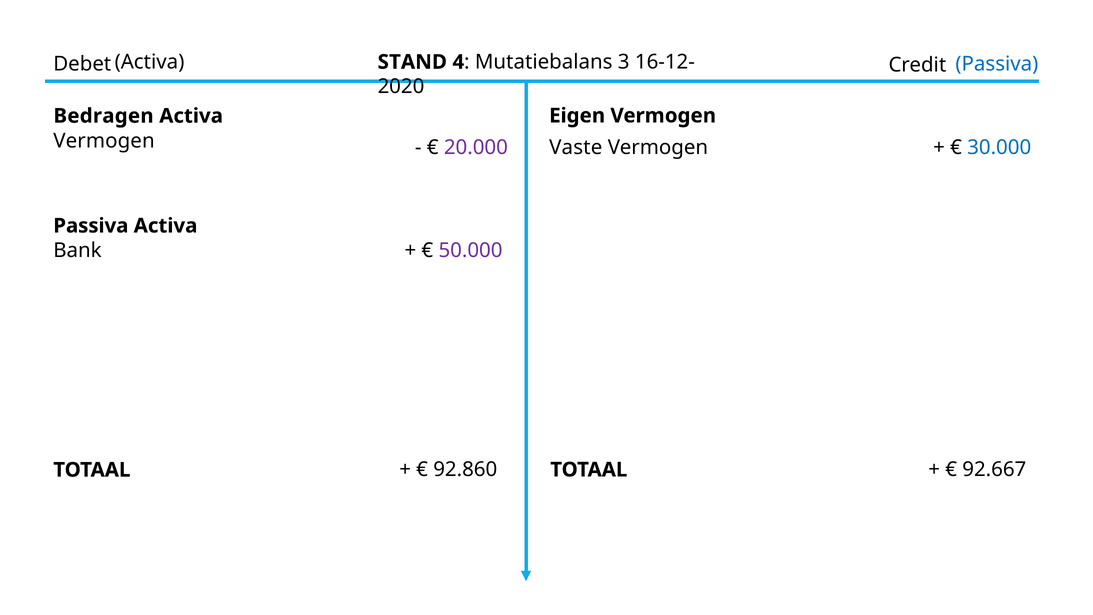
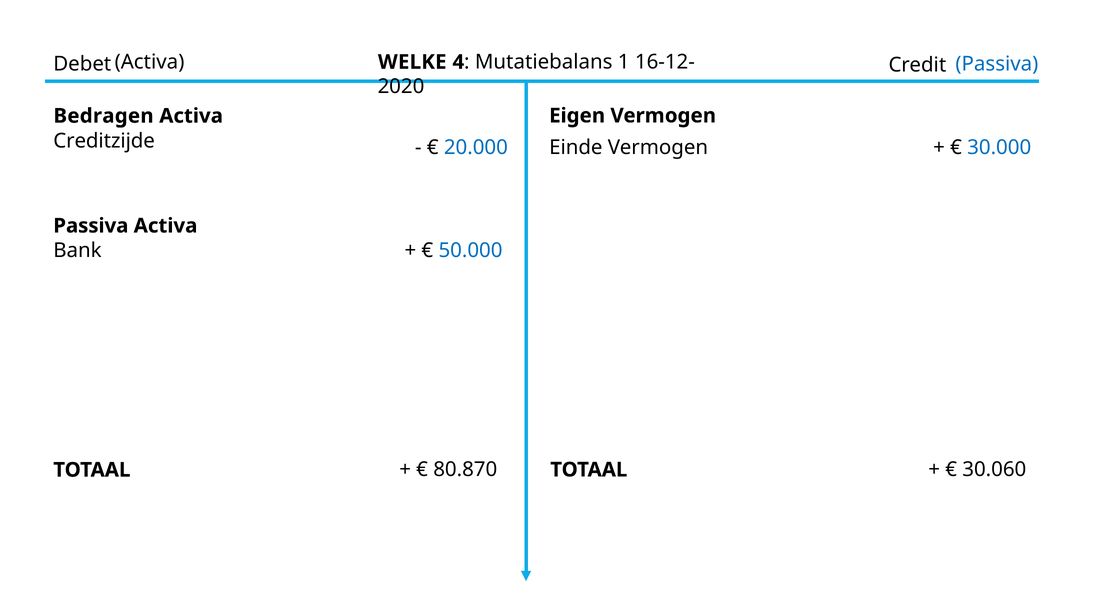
STAND: STAND -> WELKE (412, 62)
3: 3 -> 1 (624, 62)
Vermogen: Vermogen -> Creditzijde (104, 141)
20.000 colour: purple -> blue (476, 148)
Vaste: Vaste -> Einde (576, 148)
50.000 colour: purple -> blue (471, 251)
92.667: 92.667 -> 30.060 (994, 470)
92.860: 92.860 -> 80.870 (465, 470)
